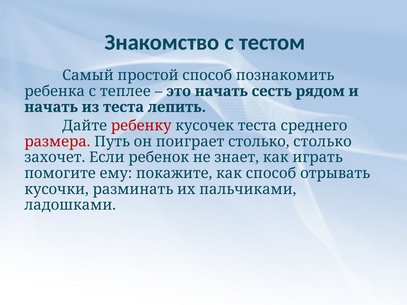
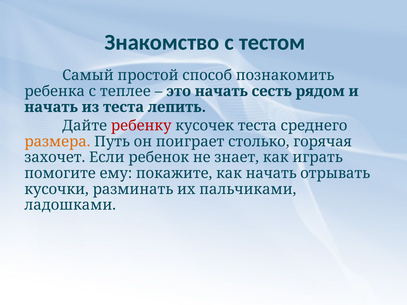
размера colour: red -> orange (57, 142)
столько столько: столько -> горячая (323, 142)
как способ: способ -> начать (271, 173)
